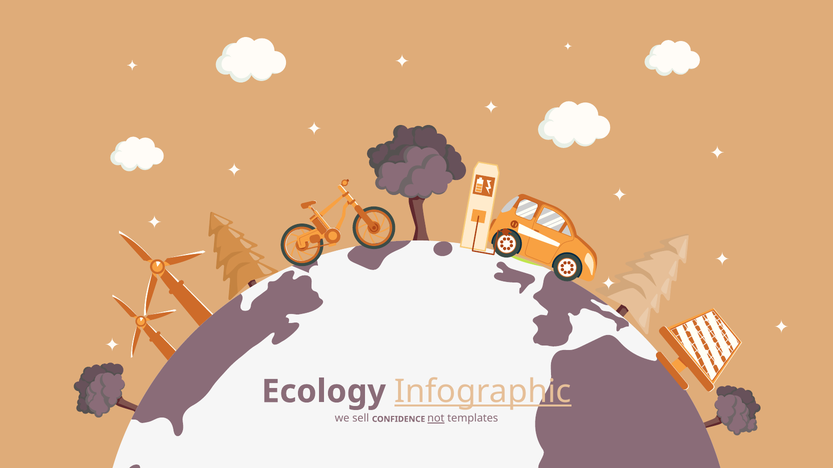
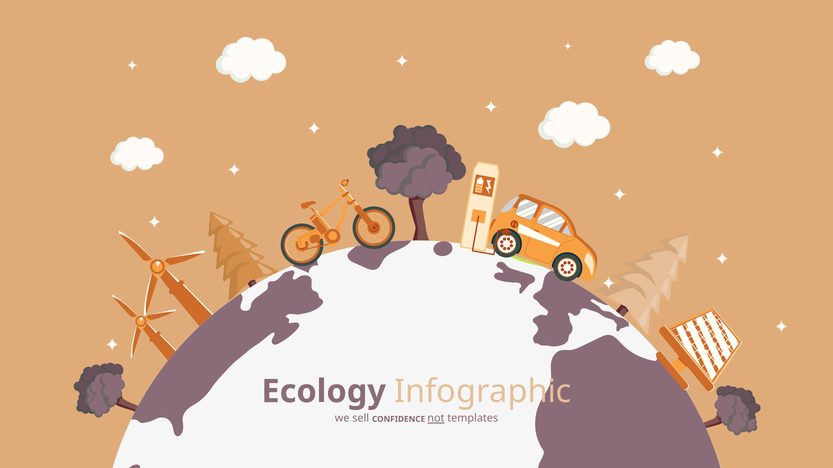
Infographic underline: present -> none (483, 392)
